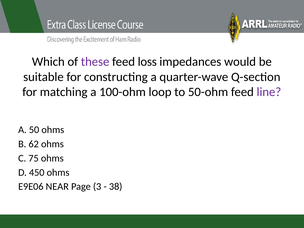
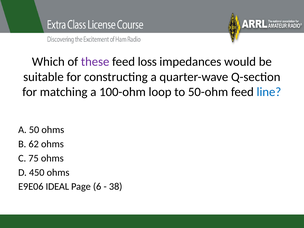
line colour: purple -> blue (269, 92)
NEAR: NEAR -> IDEAL (57, 187)
3: 3 -> 6 (97, 187)
